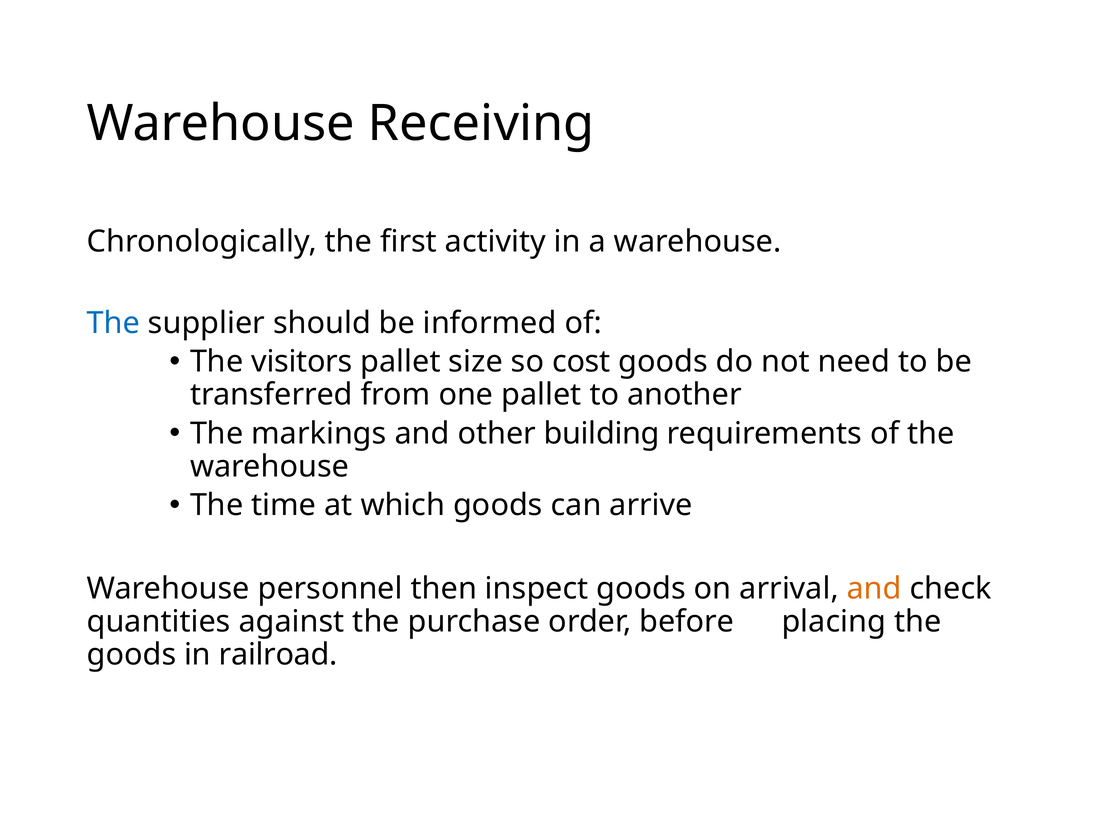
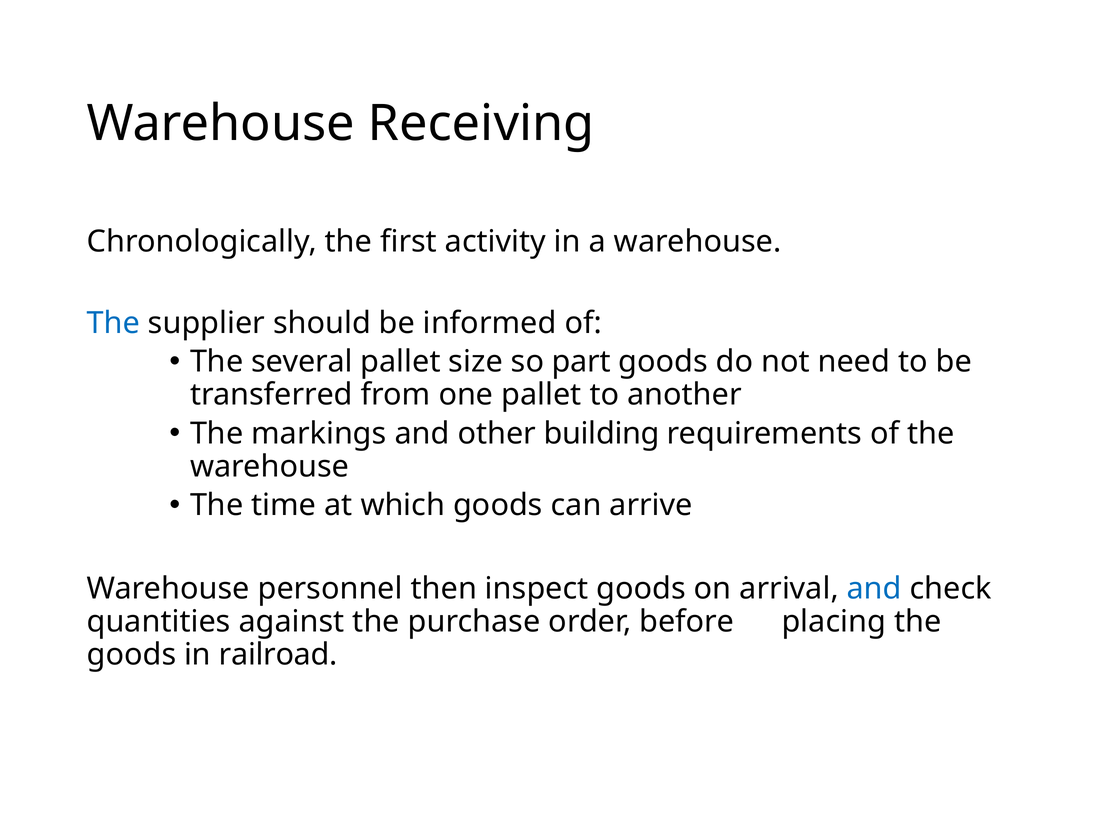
visitors: visitors -> several (302, 362)
cost: cost -> part (581, 362)
and colour: orange -> blue (874, 589)
